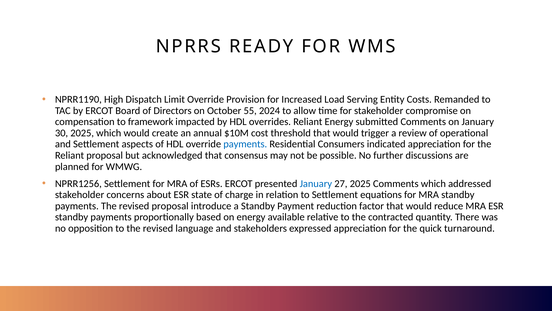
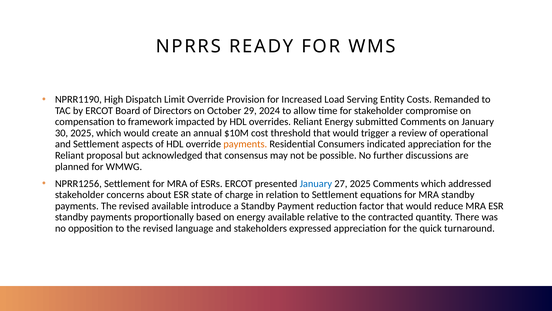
55: 55 -> 29 (250, 110)
payments colour: blue -> orange (245, 144)
revised proposal: proposal -> available (170, 206)
